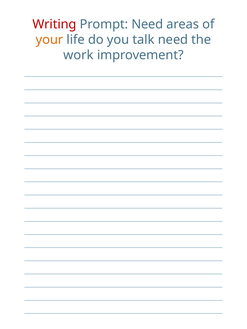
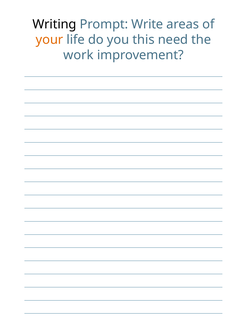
Writing colour: red -> black (54, 24)
Prompt Need: Need -> Write (147, 24)
talk: talk -> this (143, 40)
